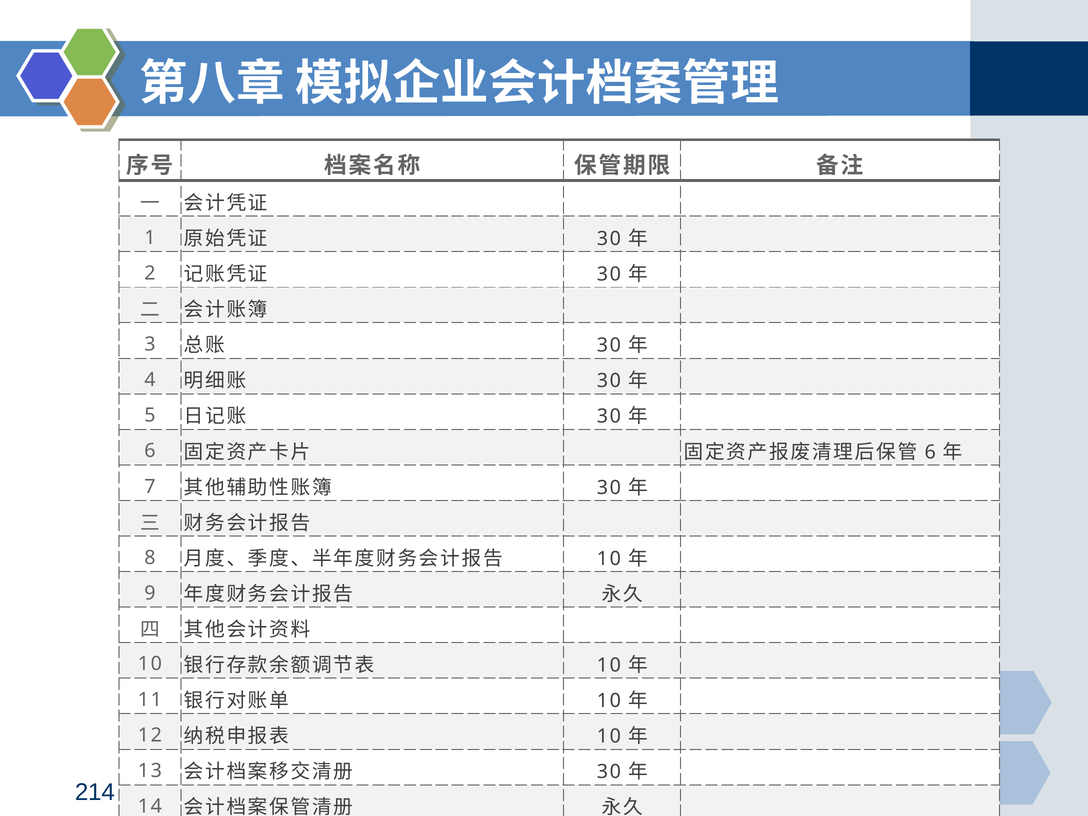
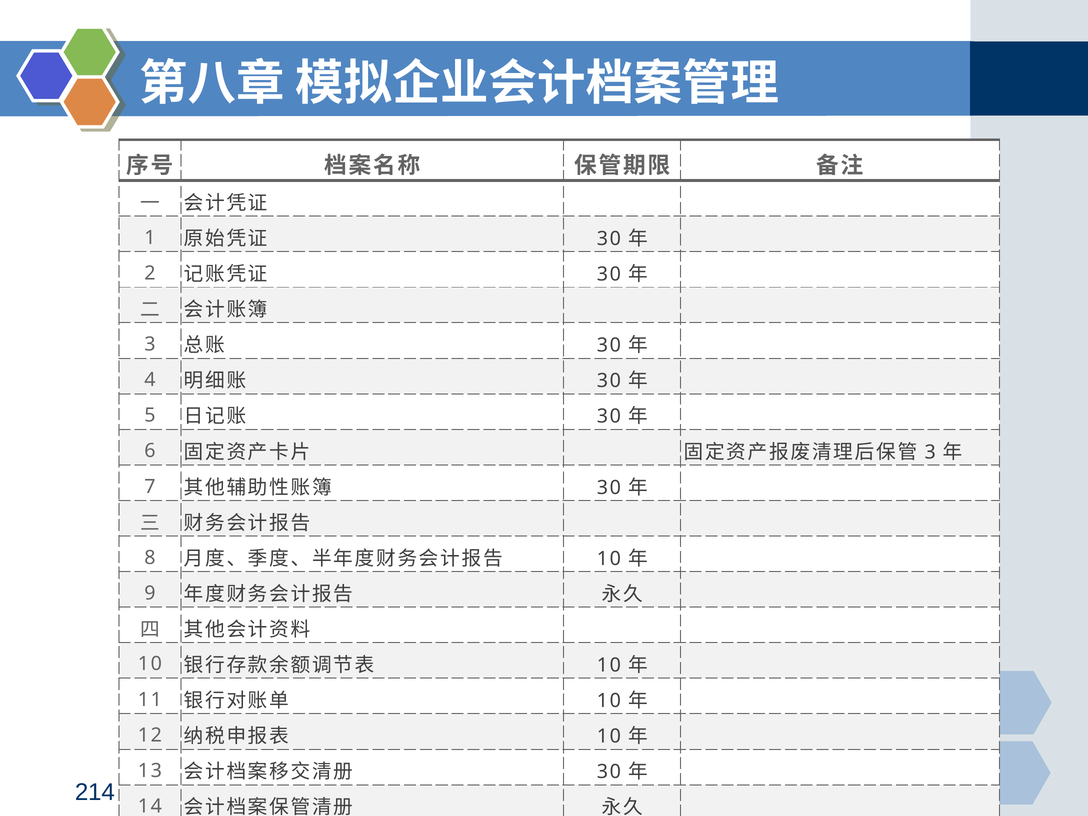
6: 6 -> 3 (930, 452)
